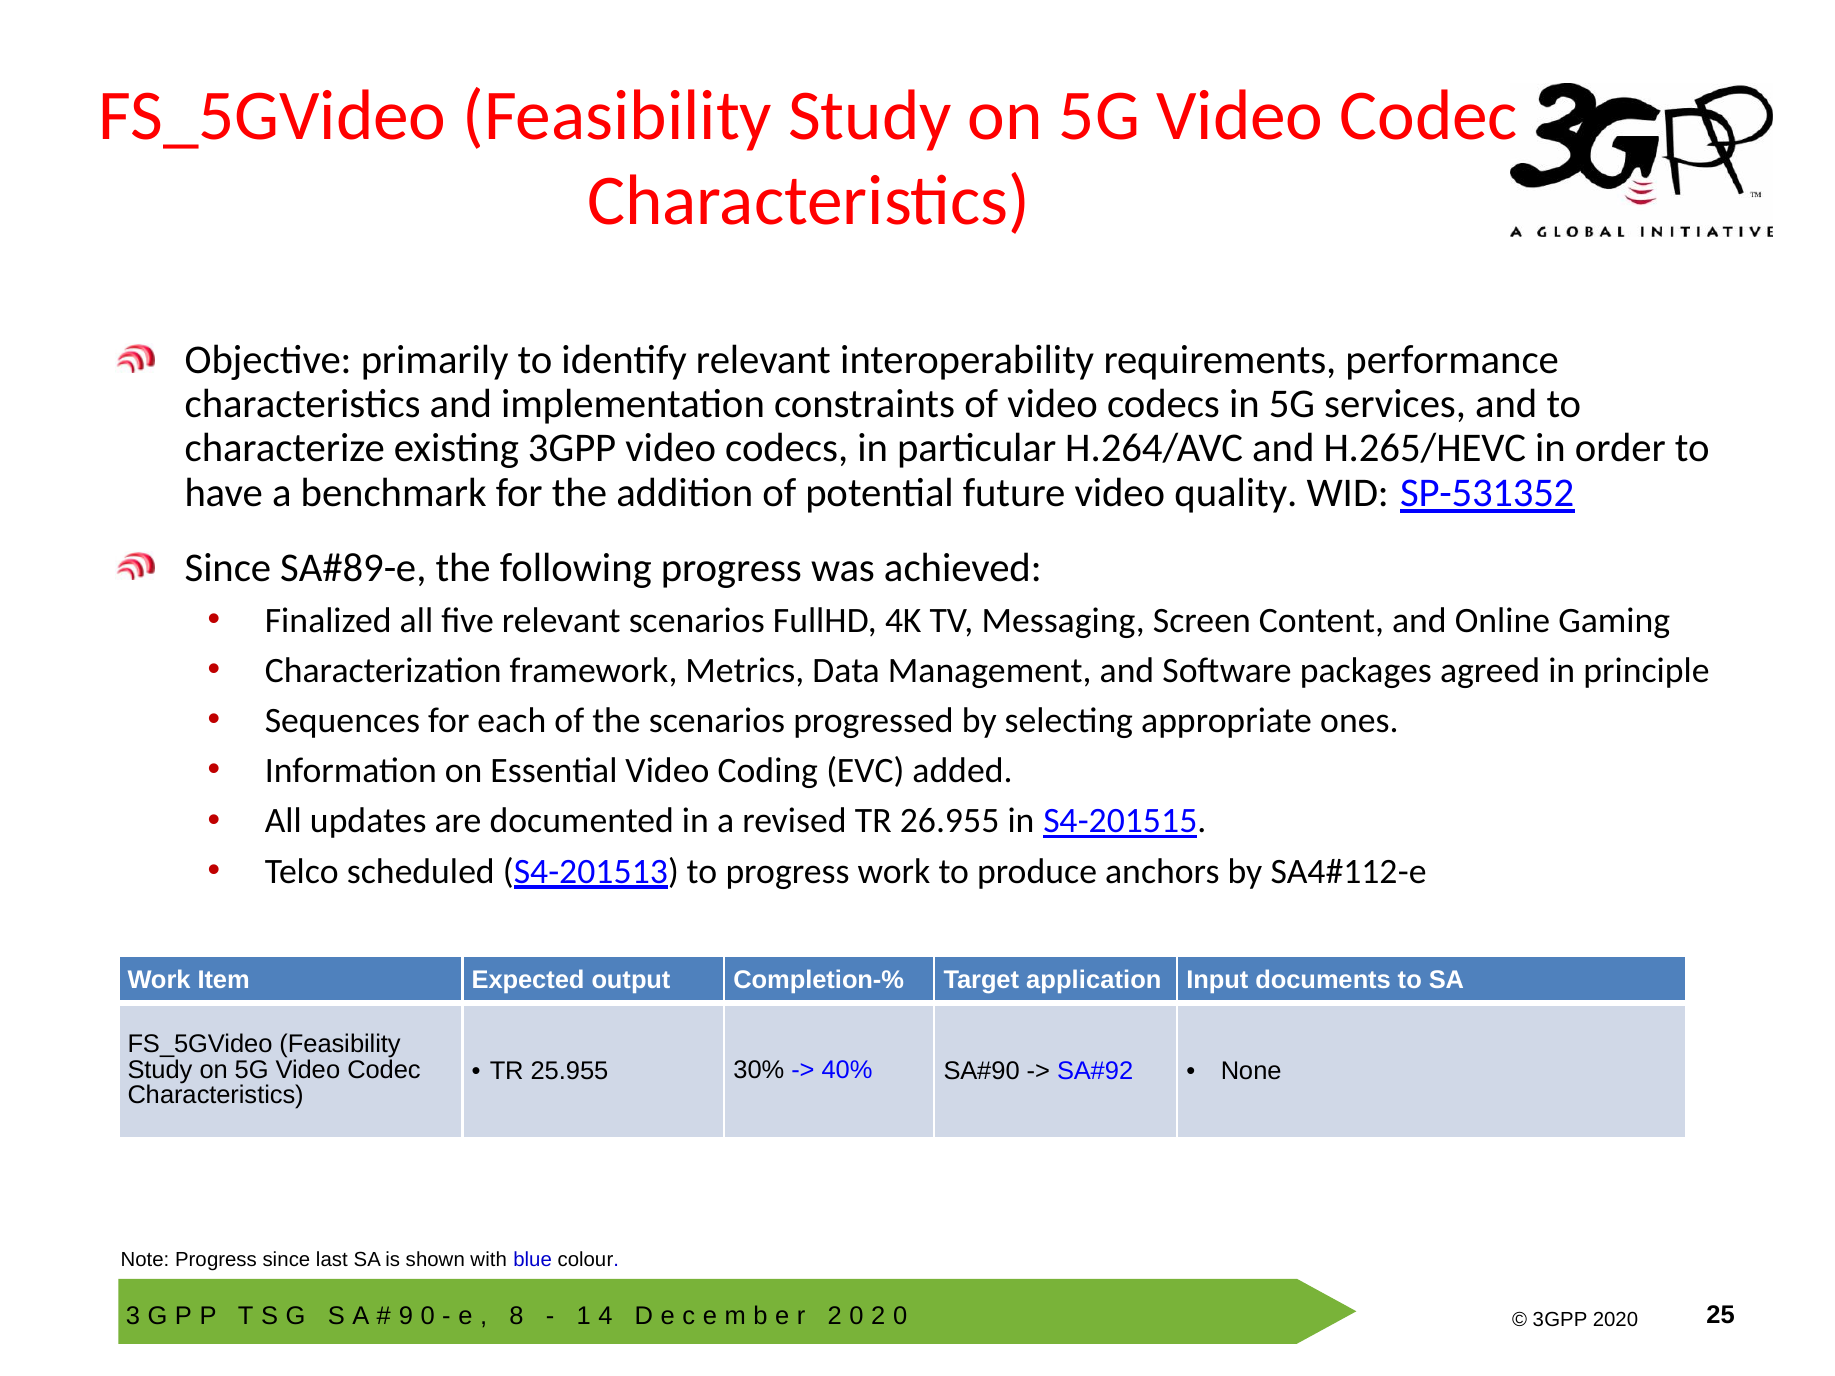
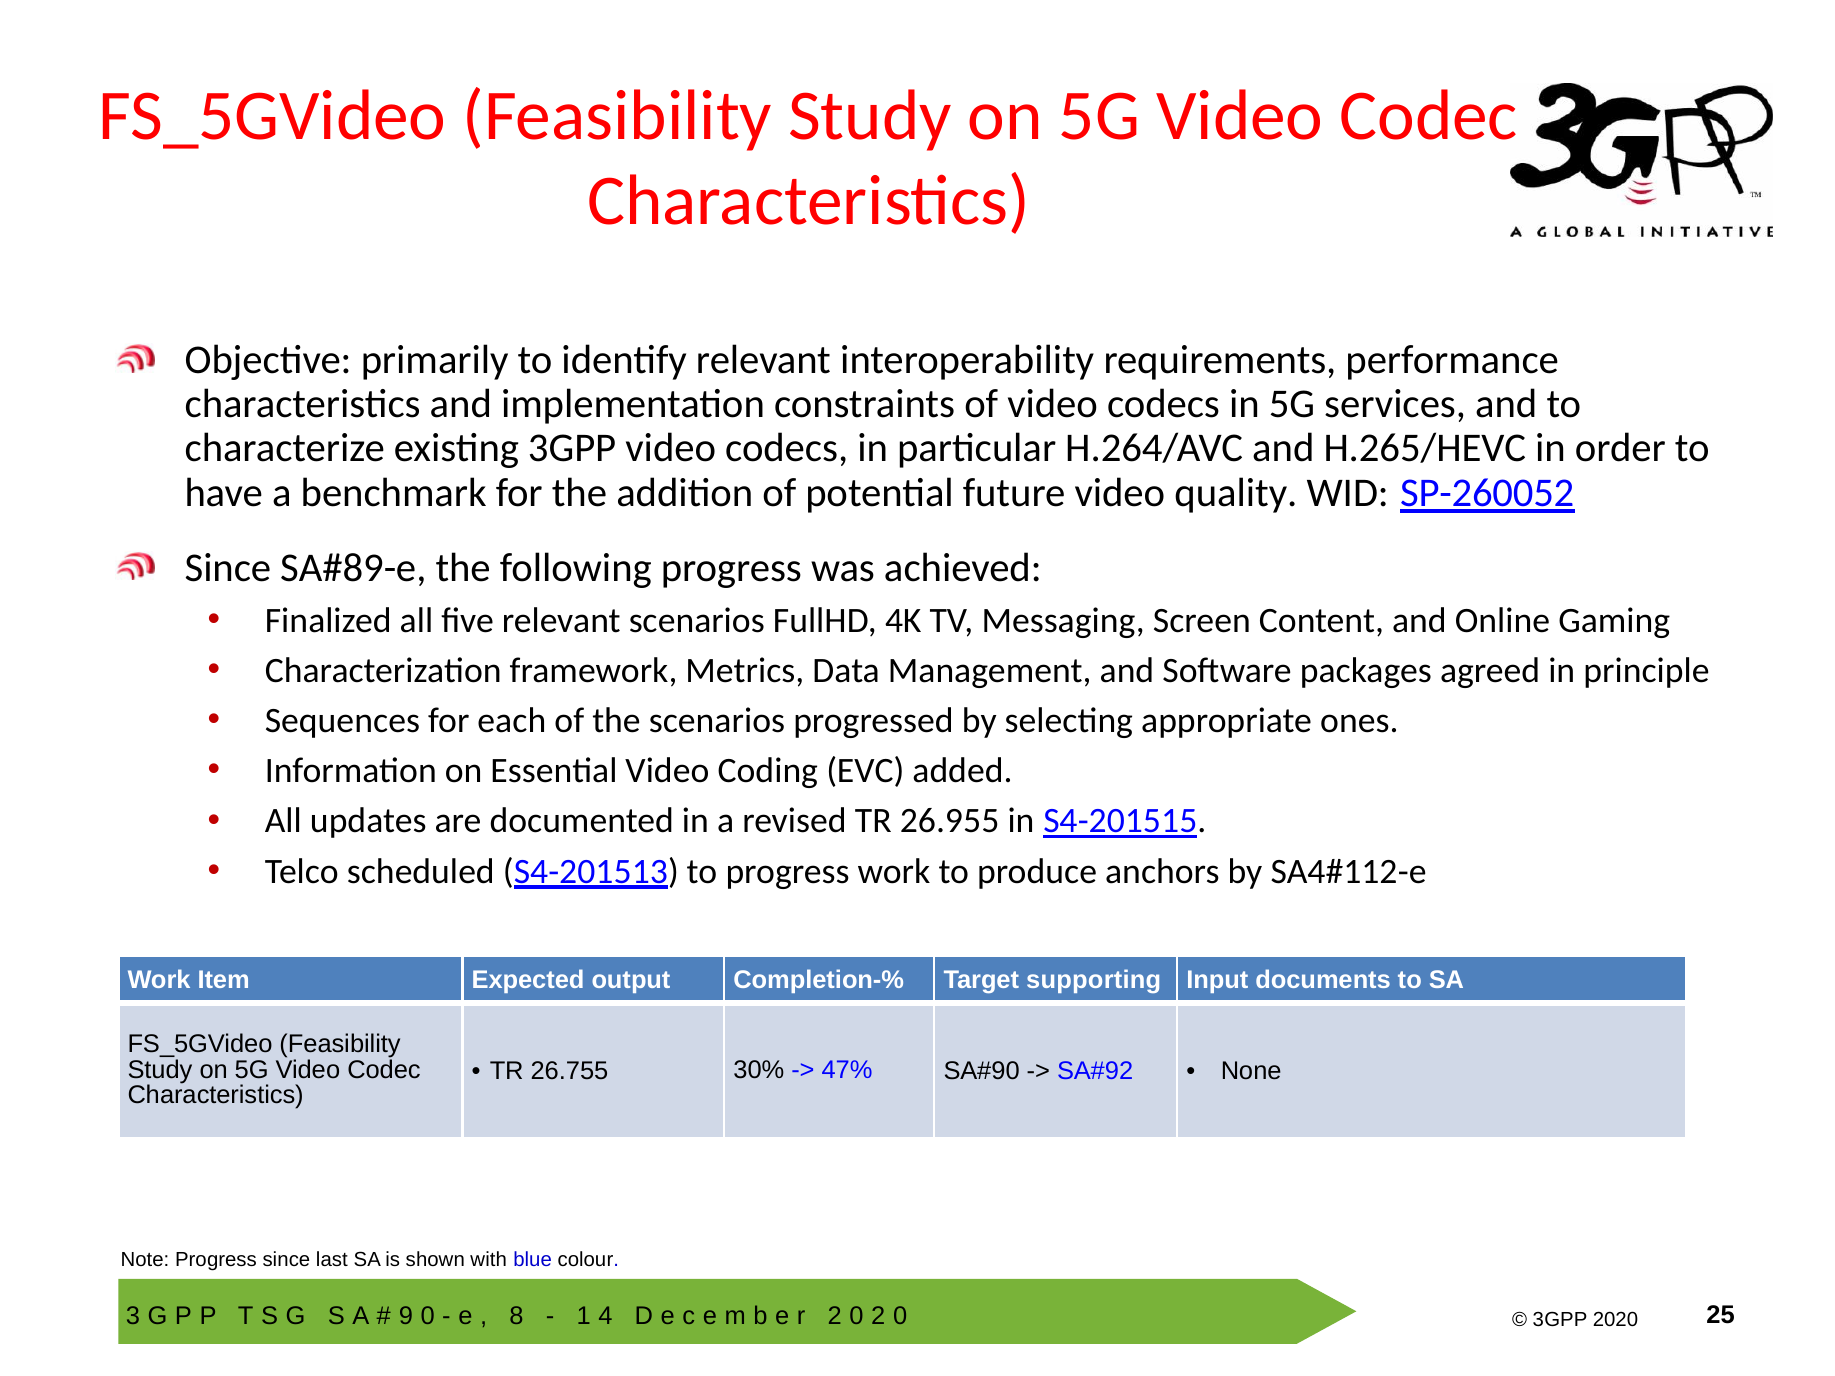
SP-531352: SP-531352 -> SP-260052 (1487, 493)
application: application -> supporting (1094, 980)
25.955: 25.955 -> 26.755 (569, 1071)
40%: 40% -> 47% (847, 1070)
